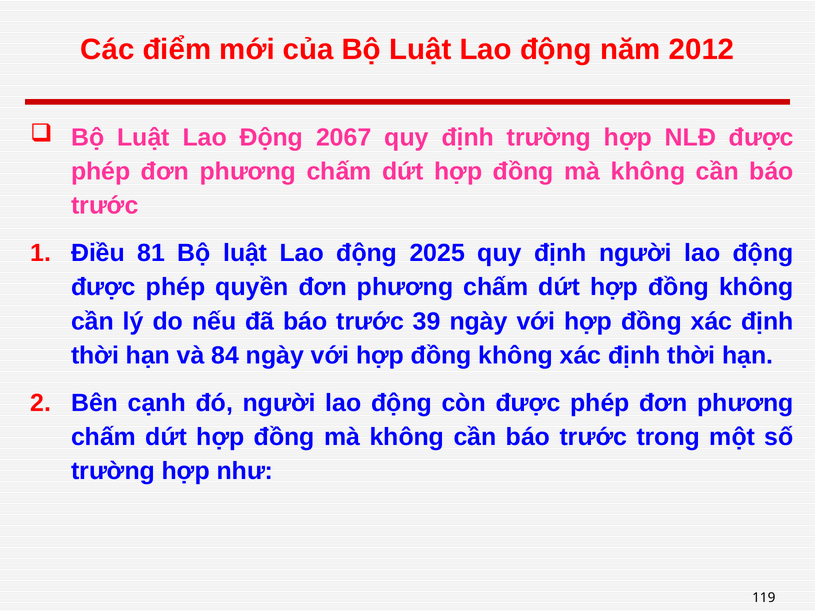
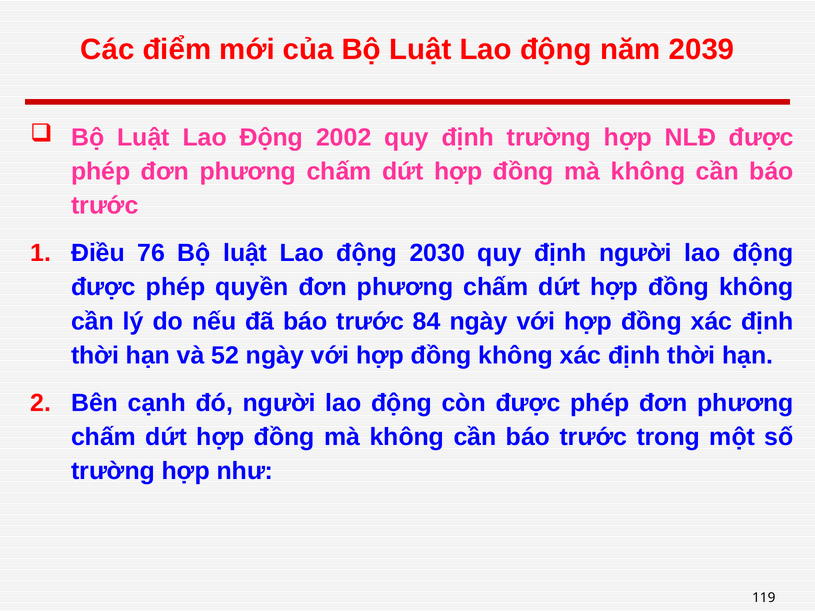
2012: 2012 -> 2039 (702, 50)
2067: 2067 -> 2002 (344, 138)
81: 81 -> 76 (151, 253)
2025: 2025 -> 2030 (437, 253)
39: 39 -> 84 (427, 321)
84: 84 -> 52 (225, 355)
